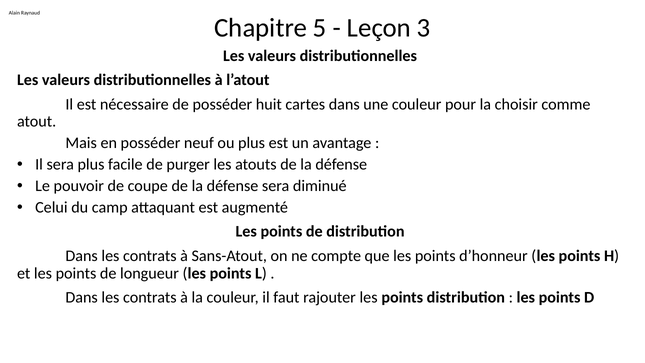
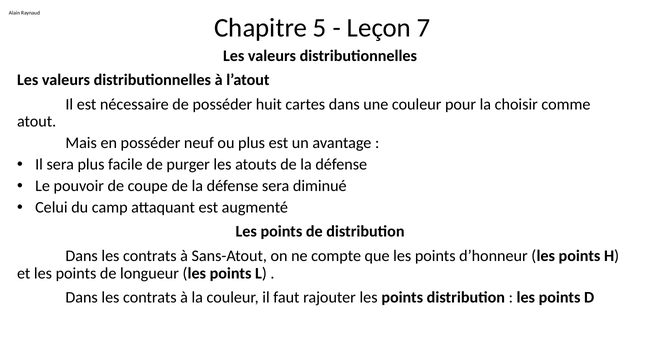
3: 3 -> 7 (424, 28)
